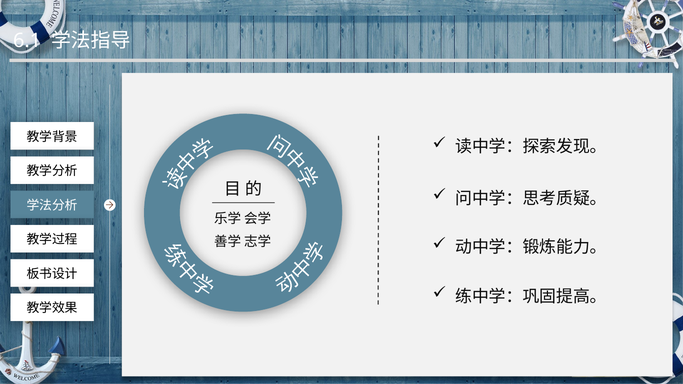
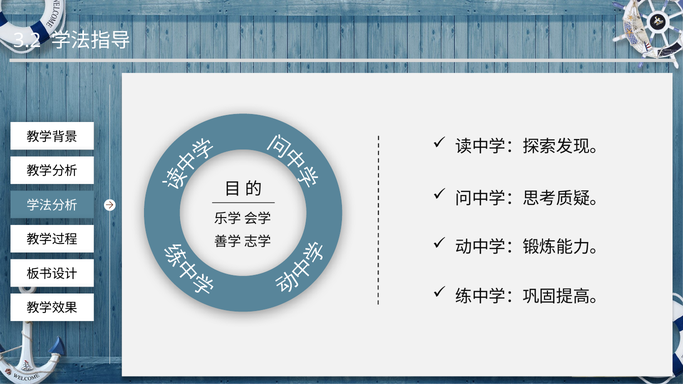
6.1: 6.1 -> 3.2 (27, 41)
